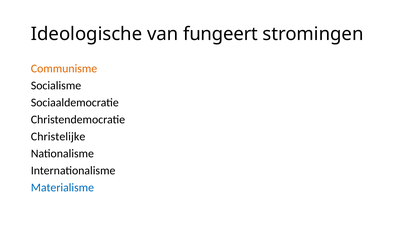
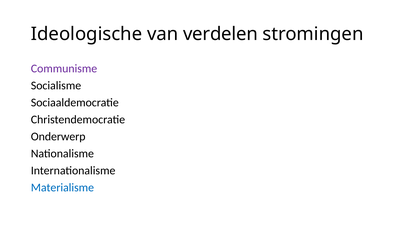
fungeert: fungeert -> verdelen (221, 34)
Communisme colour: orange -> purple (64, 68)
Christelijke: Christelijke -> Onderwerp (58, 136)
